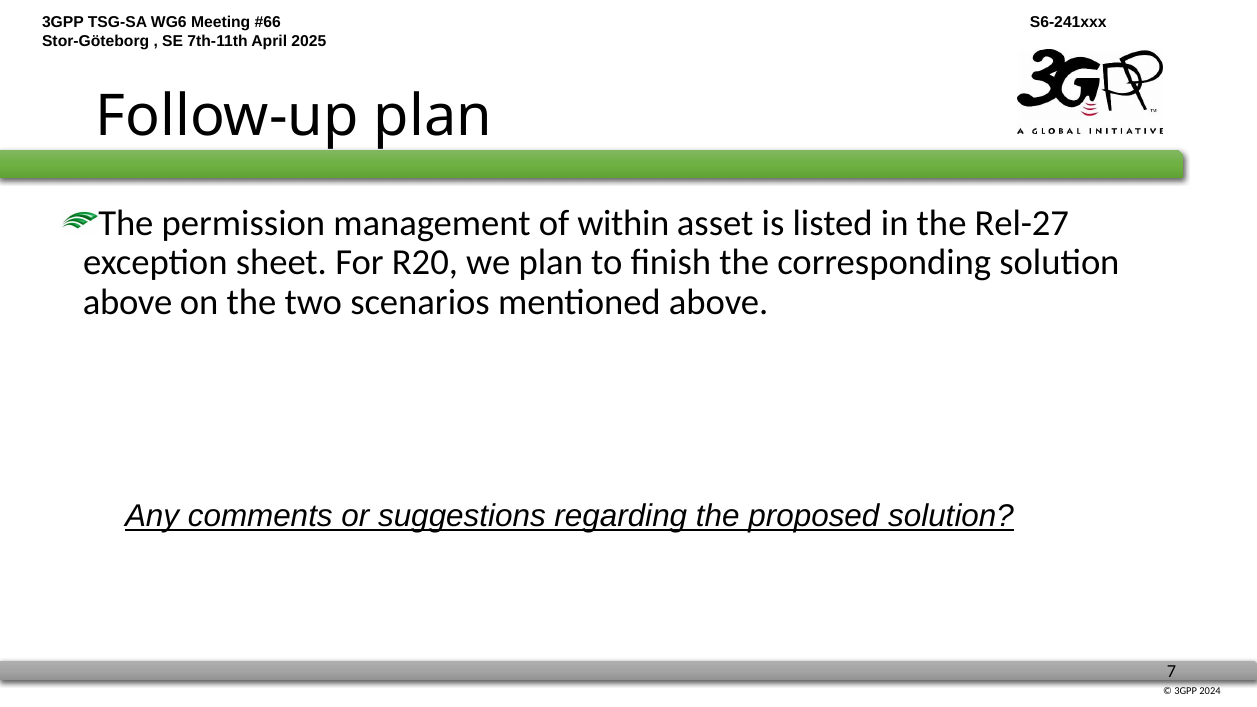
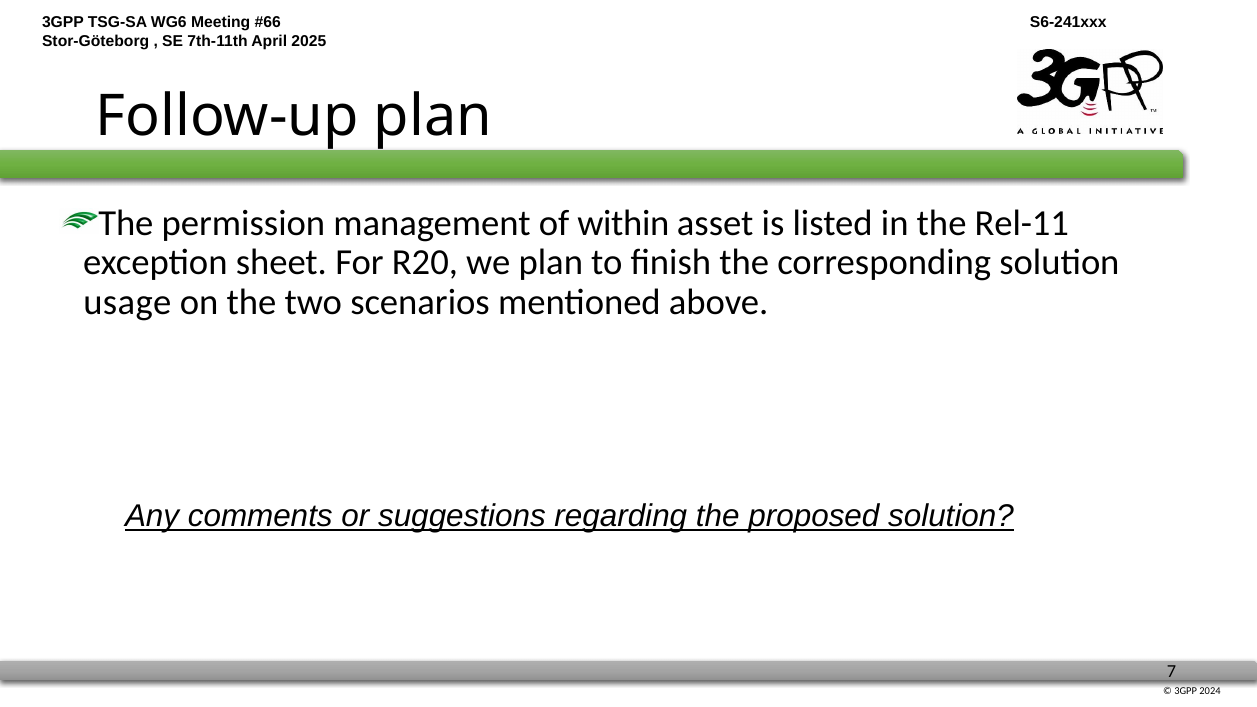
Rel-27: Rel-27 -> Rel-11 (1022, 223)
above: above -> usage (127, 302)
